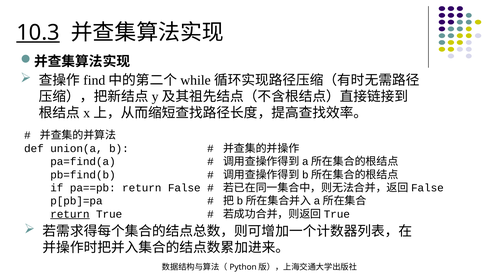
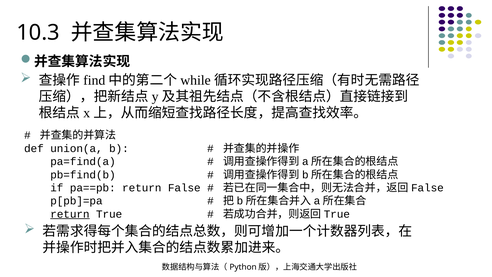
10.3 underline: present -> none (38, 32)
